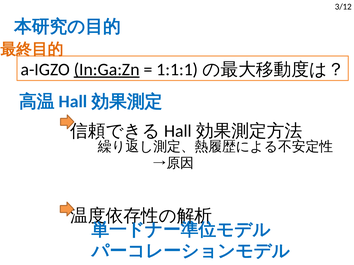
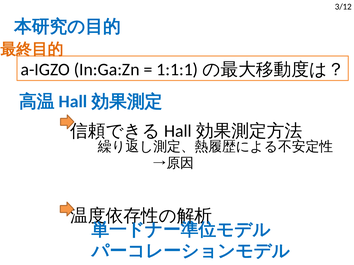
In:Ga:Zn underline: present -> none (107, 70)
